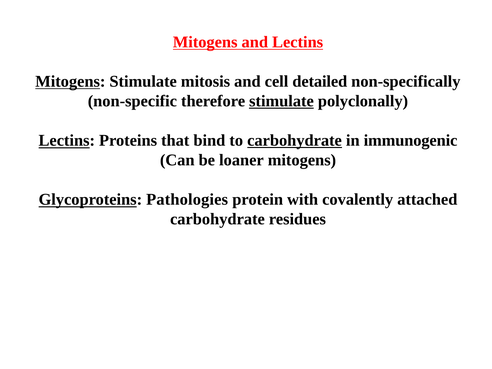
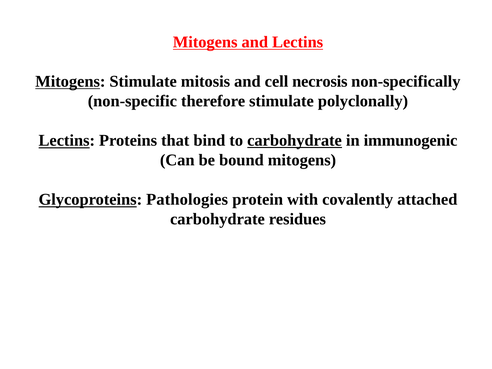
detailed: detailed -> necrosis (320, 81)
stimulate underline: present -> none (281, 101)
loaner: loaner -> bound (241, 160)
